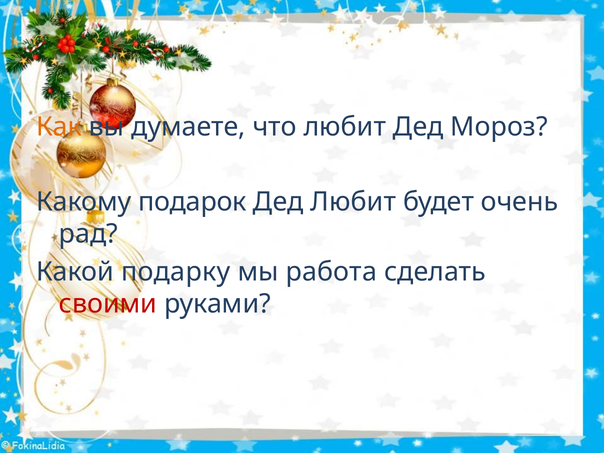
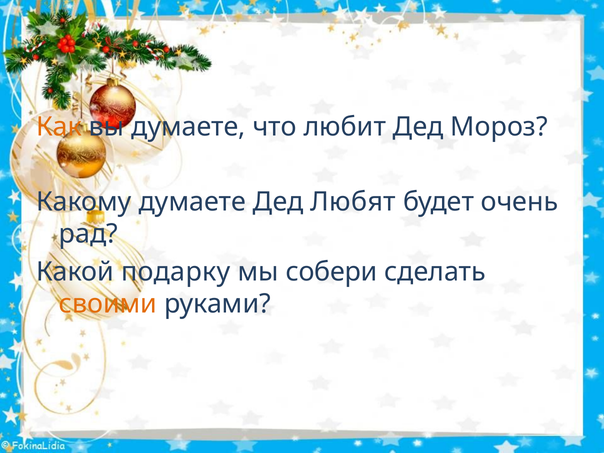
Какому подарок: подарок -> думаете (192, 202)
Дед Любит: Любит -> Любят (353, 202)
работа: работа -> собери (332, 272)
своими colour: red -> orange (108, 304)
